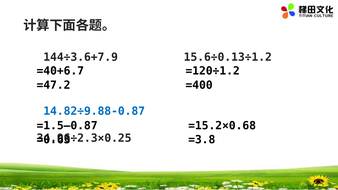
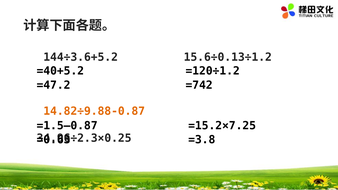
144÷3.6+7.9: 144÷3.6+7.9 -> 144÷3.6+5.2 (81, 57)
=40+6.7: =40+6.7 -> =40+5.2 (60, 71)
=400: =400 -> =742 (199, 85)
14.82÷9.88-0.87 colour: blue -> orange (94, 111)
=15.2×0.68: =15.2×0.68 -> =15.2×7.25 (222, 126)
